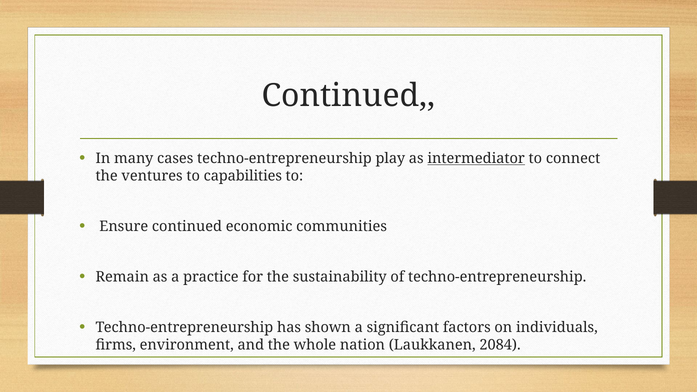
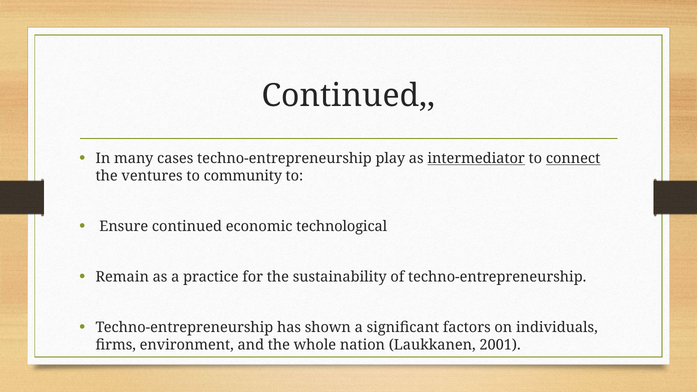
connect underline: none -> present (573, 159)
capabilities: capabilities -> community (243, 176)
communities: communities -> technological (342, 227)
2084: 2084 -> 2001 (500, 345)
